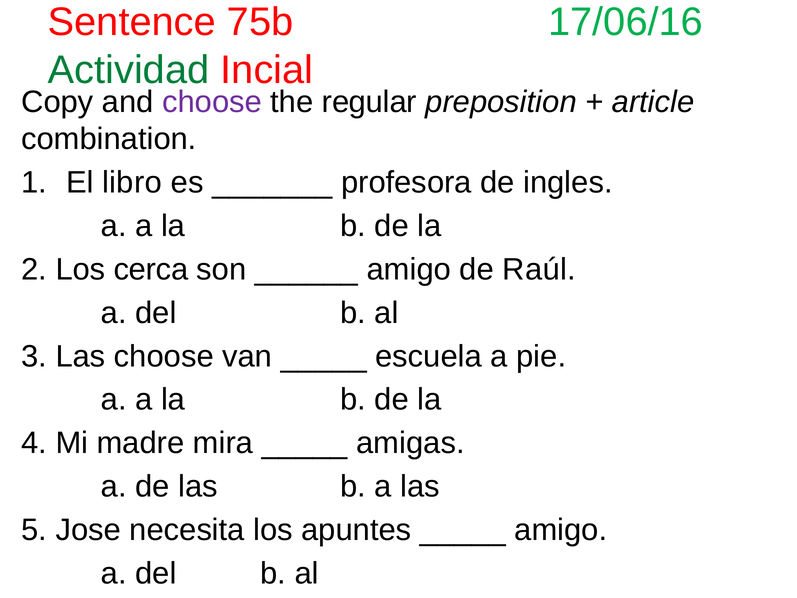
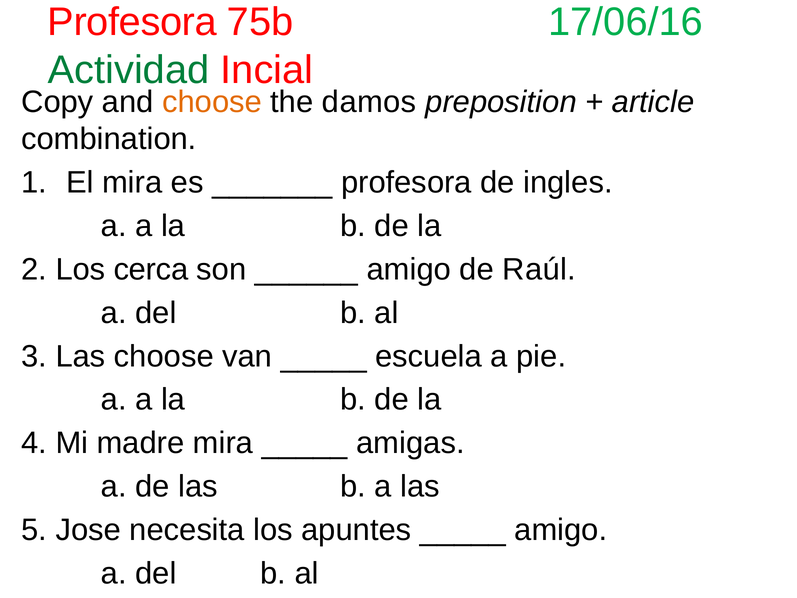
Sentence: Sentence -> Profesora (132, 22)
choose colour: purple -> orange (212, 102)
regular: regular -> damos (369, 102)
El libro: libro -> mira (132, 182)
